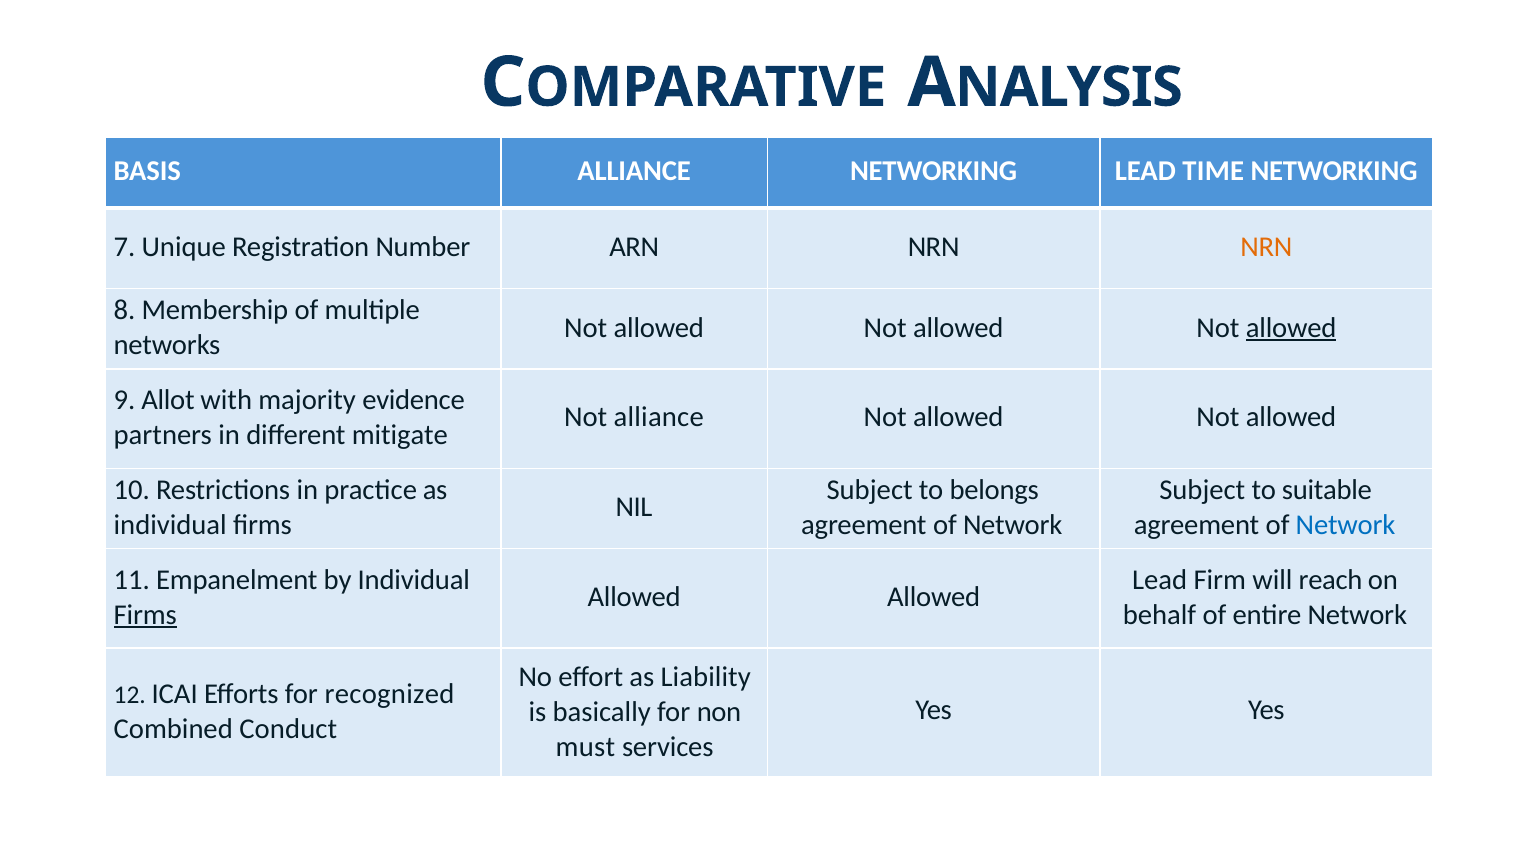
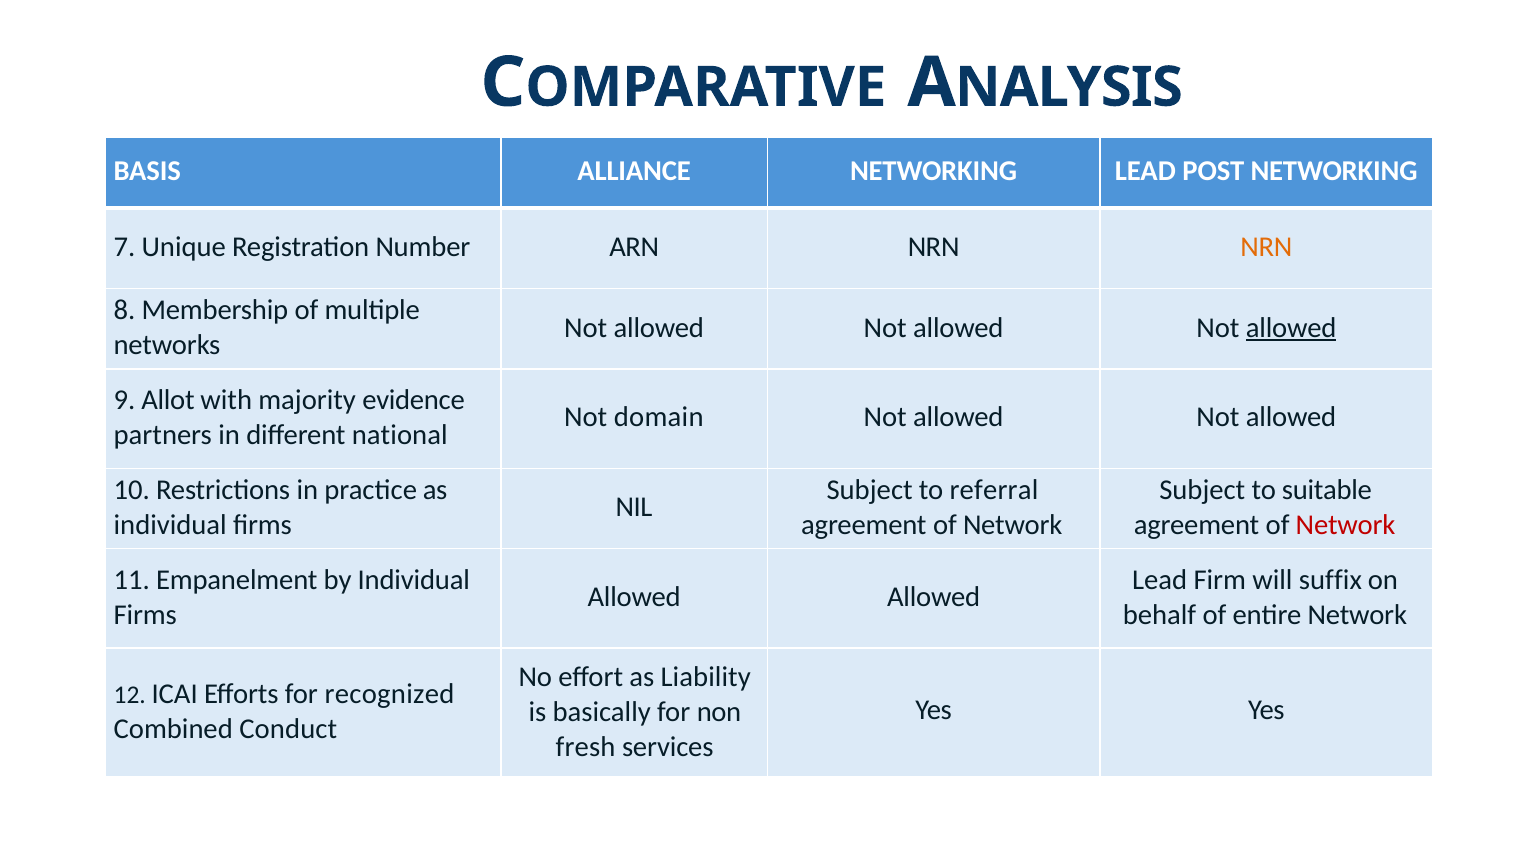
TIME: TIME -> POST (1213, 171)
Not alliance: alliance -> domain (659, 418)
mitigate: mitigate -> national (400, 435)
belongs: belongs -> referral (994, 490)
Network colour: blue -> red (1346, 525)
reach: reach -> suffix (1330, 580)
Firms underline: present -> none (145, 615)
must: must -> fresh (586, 747)
